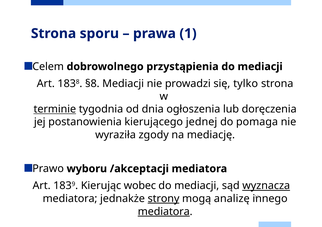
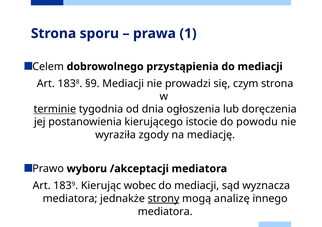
§8: §8 -> §9 (92, 84)
tylko: tylko -> czym (246, 84)
jednej: jednej -> istocie (202, 122)
pomaga: pomaga -> powodu (257, 122)
wyznacza underline: present -> none (266, 186)
mediatora underline: present -> none (164, 212)
